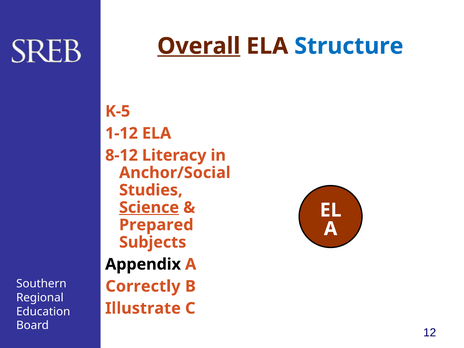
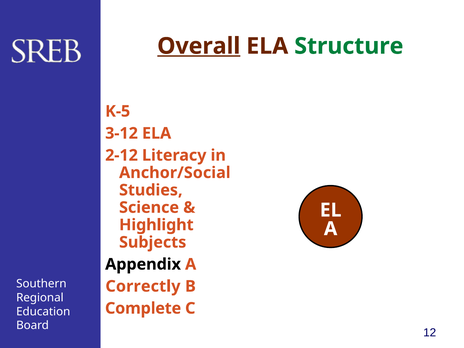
Structure colour: blue -> green (349, 46)
1-12: 1-12 -> 3-12 (122, 133)
8-12: 8-12 -> 2-12 (122, 155)
Science underline: present -> none (149, 208)
Prepared: Prepared -> Highlight (156, 225)
Illustrate: Illustrate -> Complete (143, 308)
